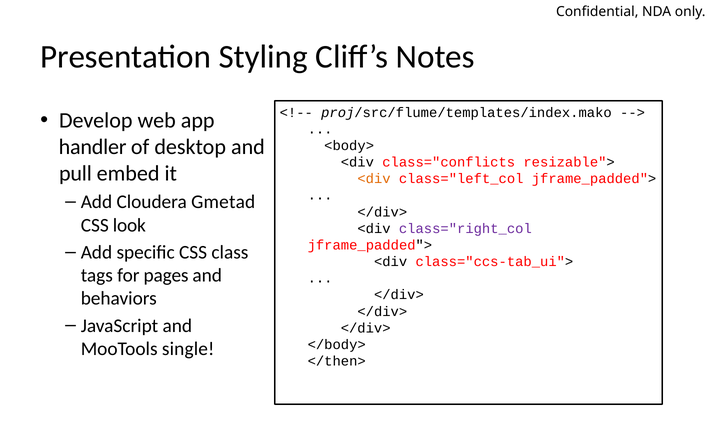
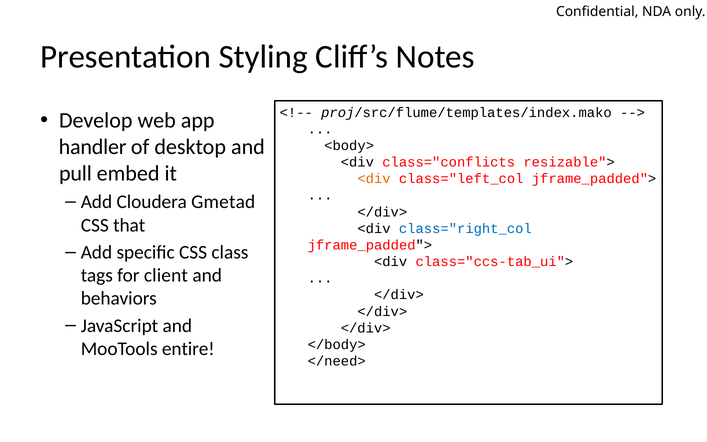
look: look -> that (129, 225)
class="right_col colour: purple -> blue (465, 229)
pages: pages -> client (166, 275)
single: single -> entire (188, 349)
</then>: </then> -> </need> (337, 361)
